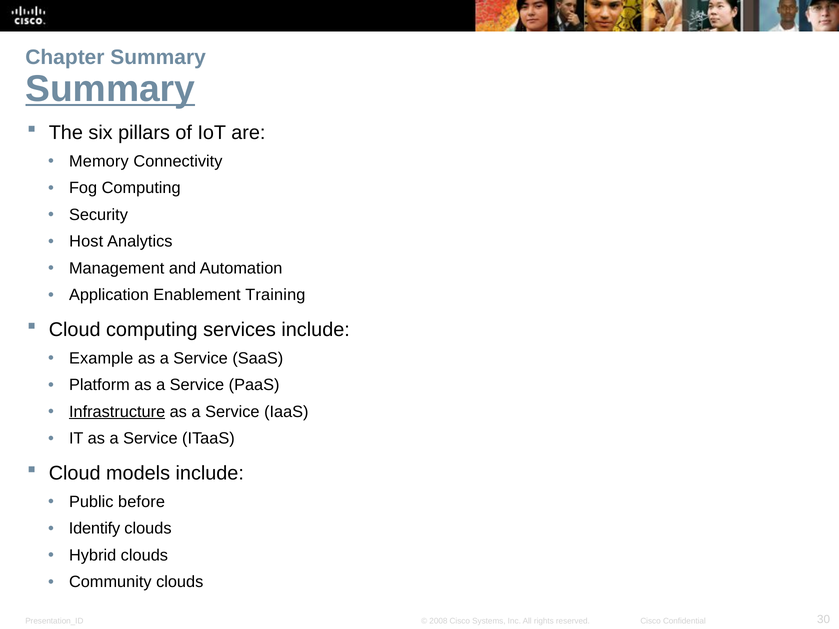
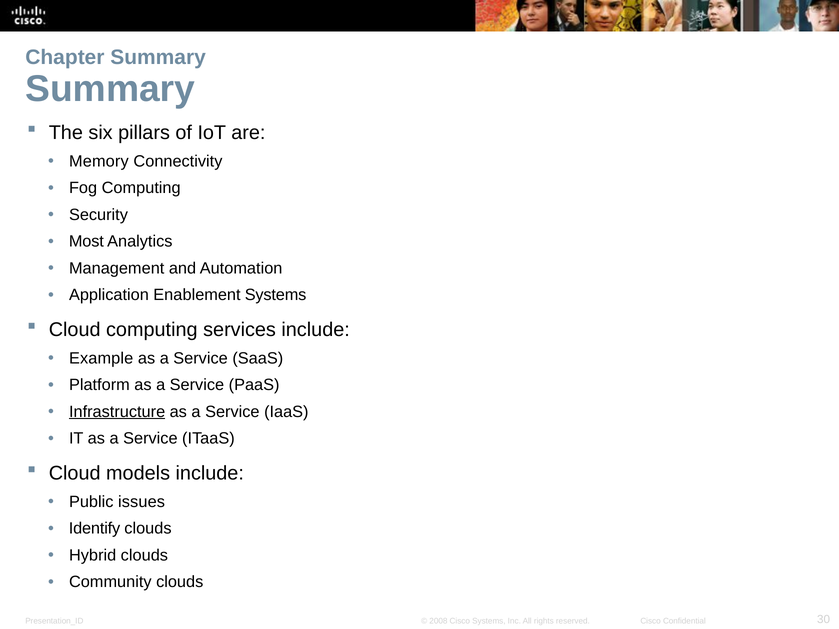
Summary underline: present -> none (110, 89)
Host: Host -> Most (86, 242)
Enablement Training: Training -> Systems (276, 295)
before: before -> issues (142, 502)
